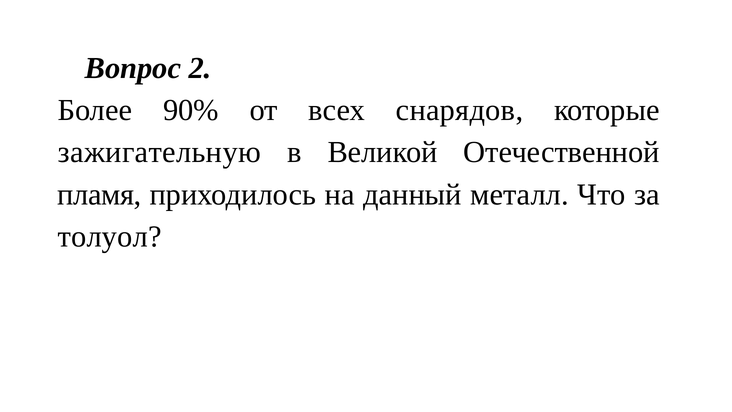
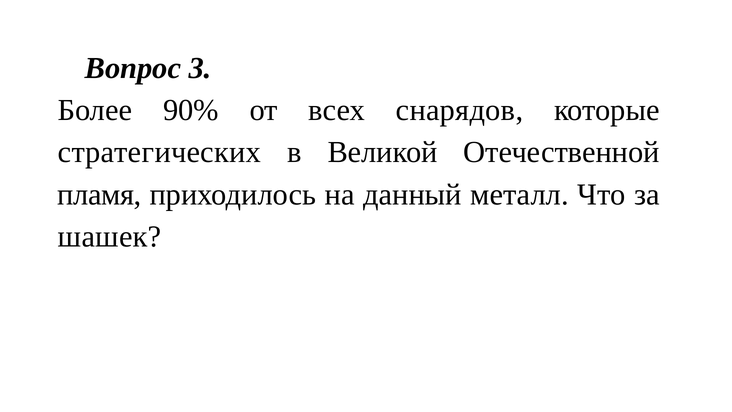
2: 2 -> 3 (200, 68)
зажигательную: зажигательную -> стратегических (159, 152)
толуол: толуол -> шашек (110, 236)
